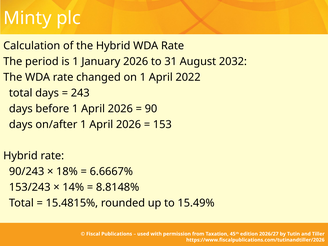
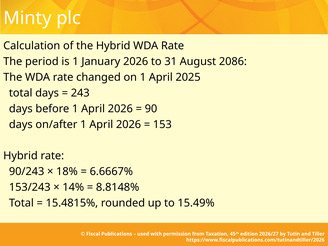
2032: 2032 -> 2086 (233, 61)
2022: 2022 -> 2025 (188, 77)
